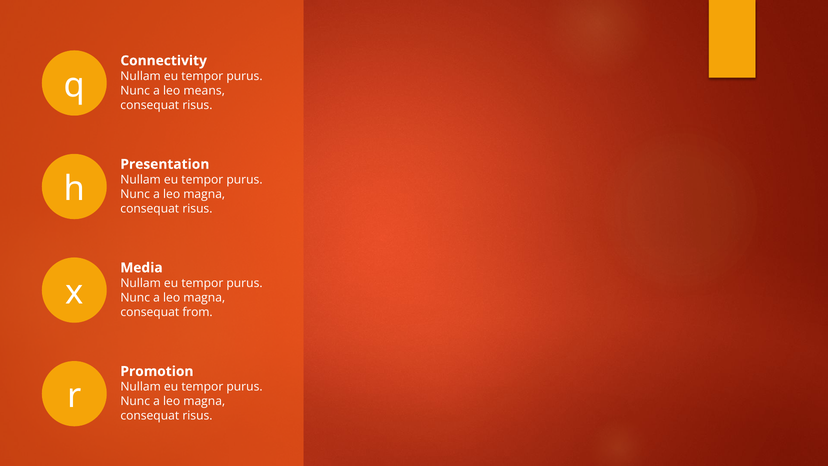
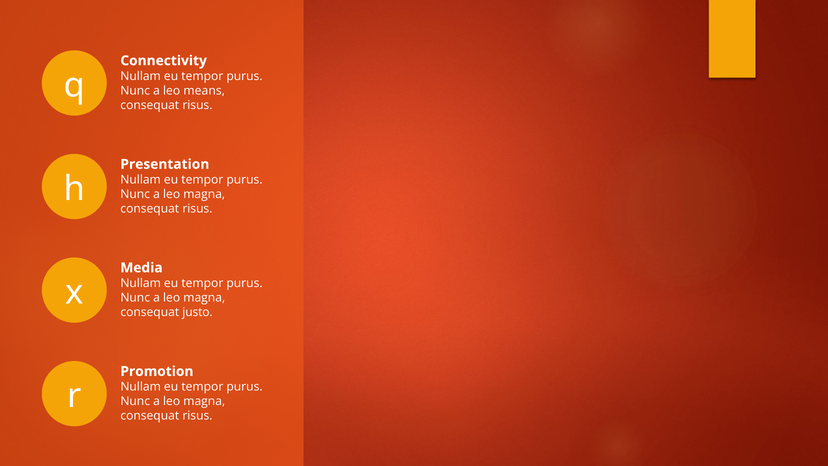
from: from -> justo (197, 312)
